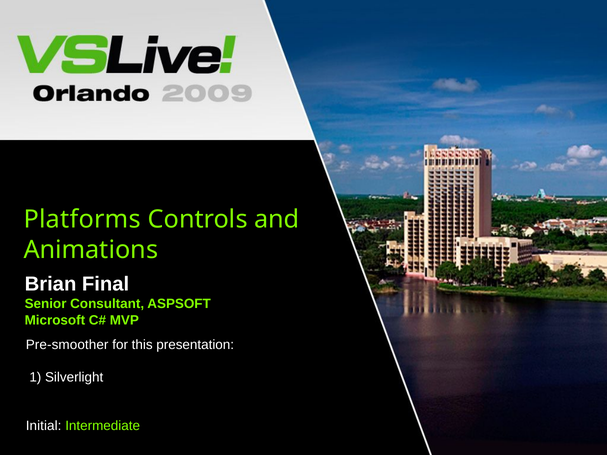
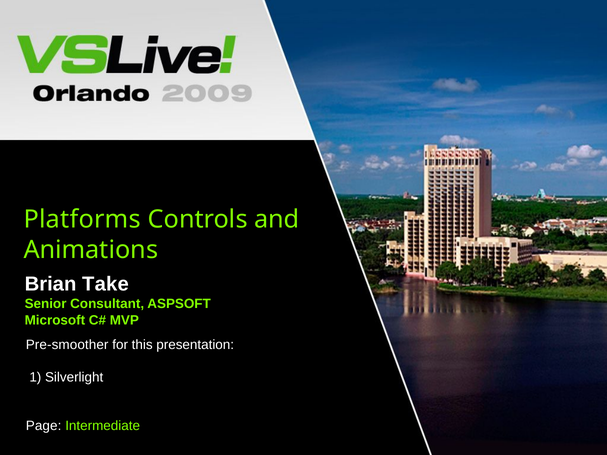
Final: Final -> Take (105, 284)
Initial: Initial -> Page (44, 426)
